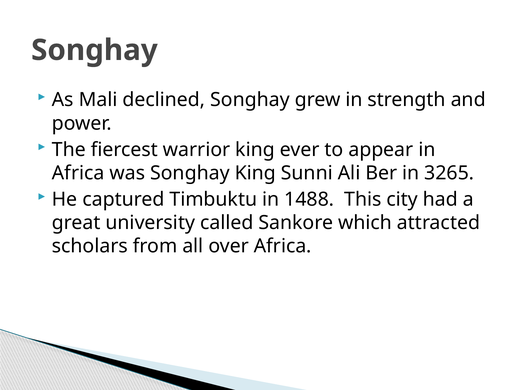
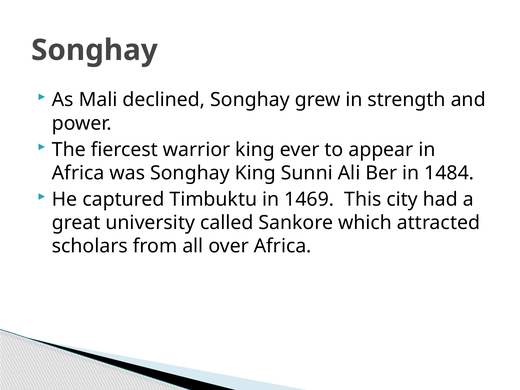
3265: 3265 -> 1484 (449, 173)
1488: 1488 -> 1469 (309, 199)
